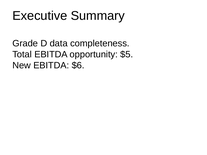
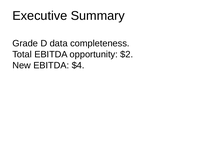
$5: $5 -> $2 (127, 54)
$6: $6 -> $4 (78, 65)
